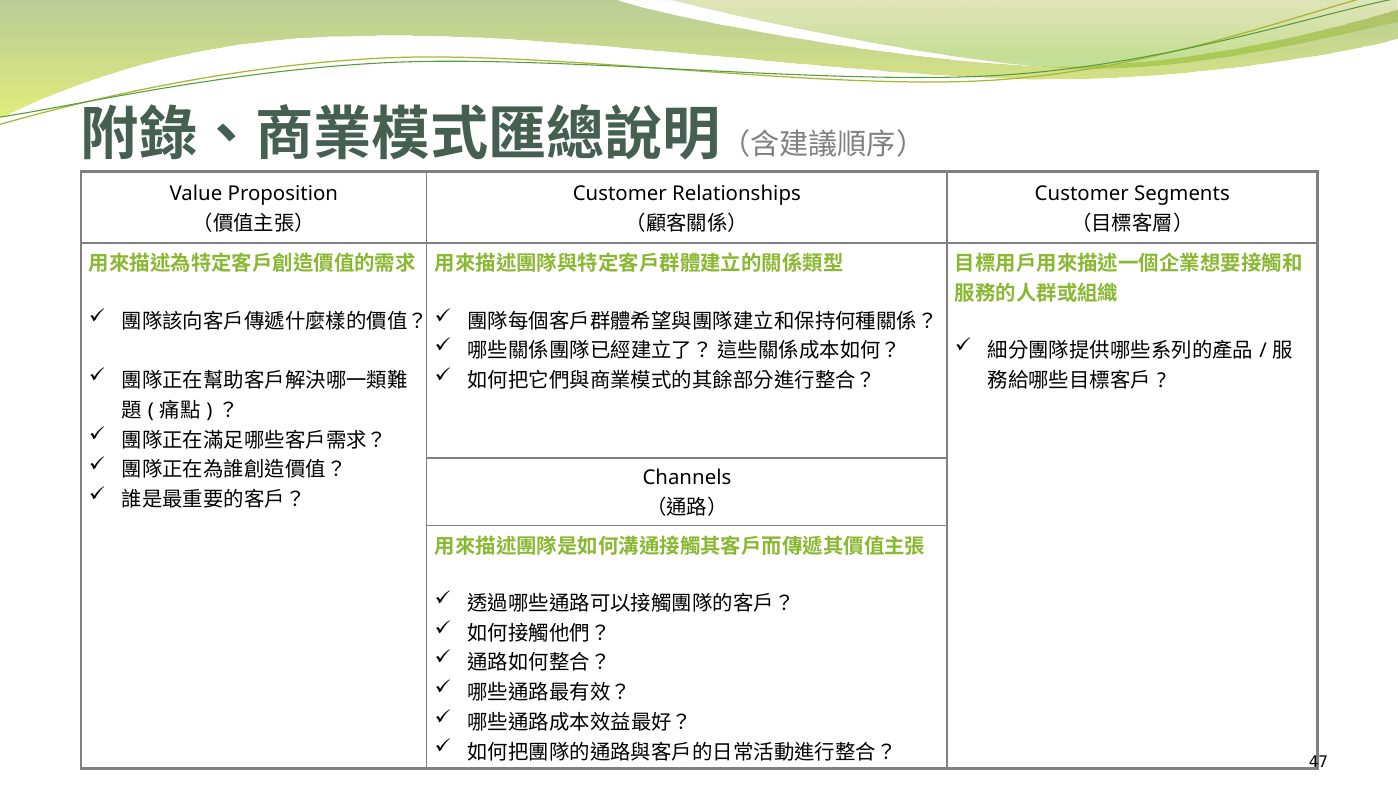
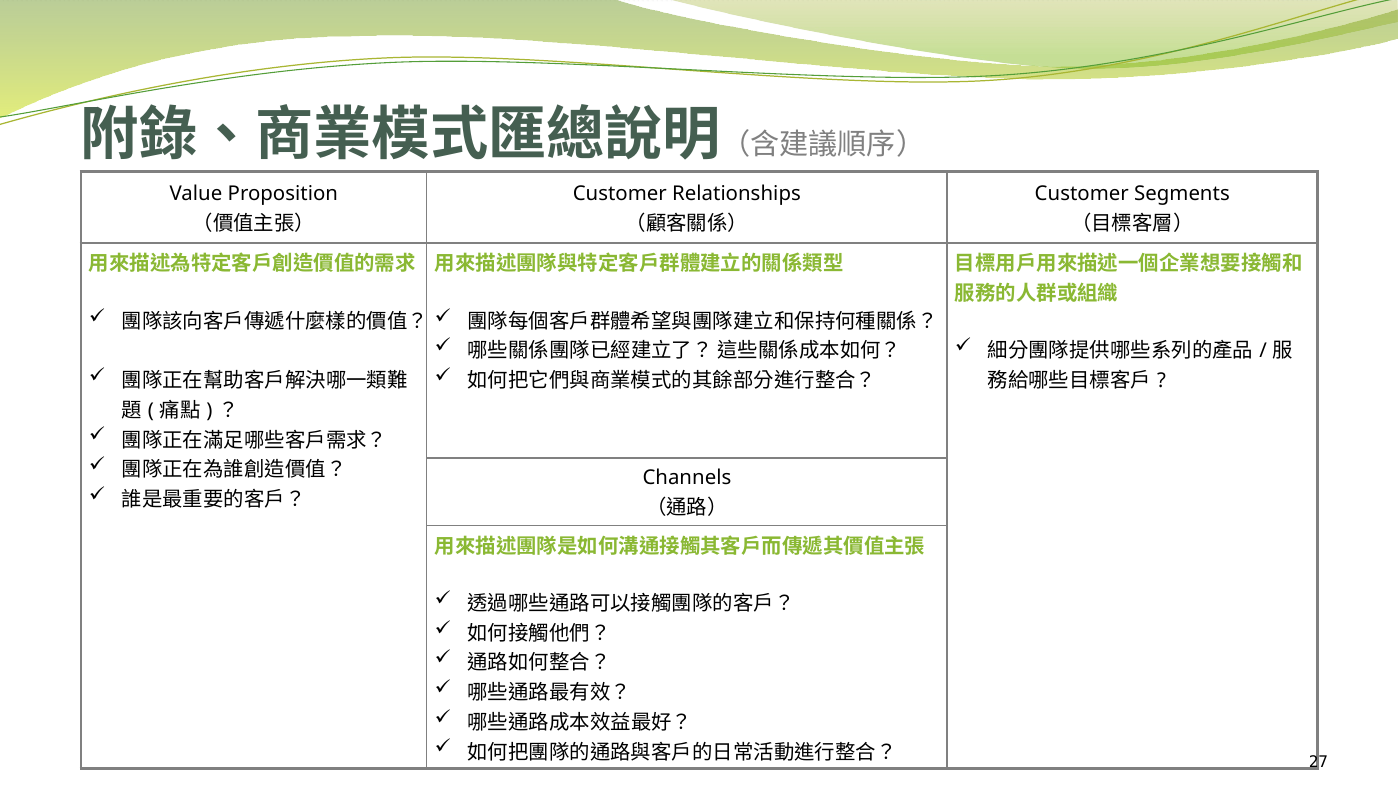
47: 47 -> 27 (1318, 762)
